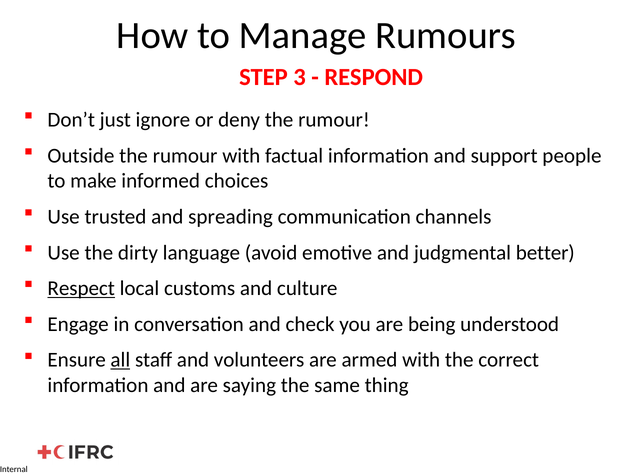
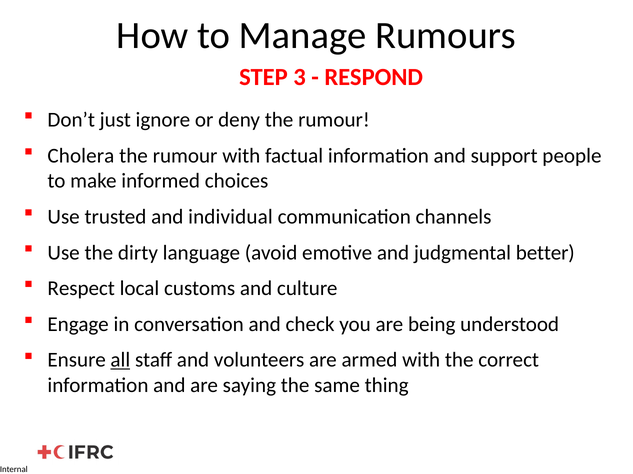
Outside: Outside -> Cholera (81, 156)
spreading: spreading -> individual (230, 217)
Respect underline: present -> none (81, 289)
